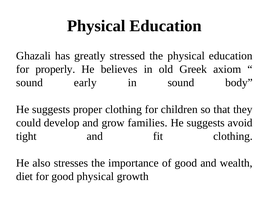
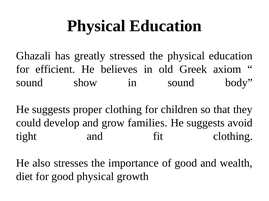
properly: properly -> efficient (55, 69)
early: early -> show (85, 83)
